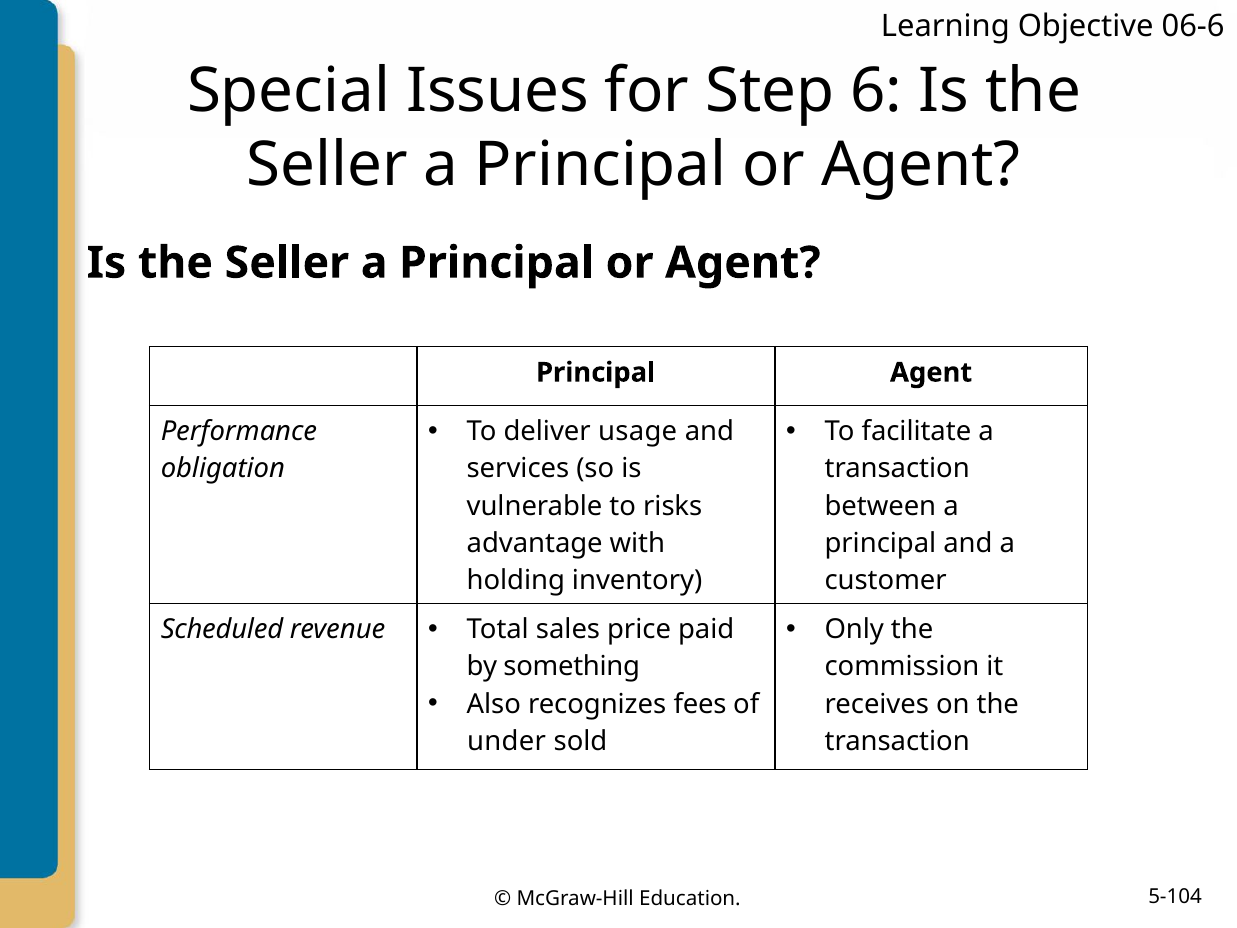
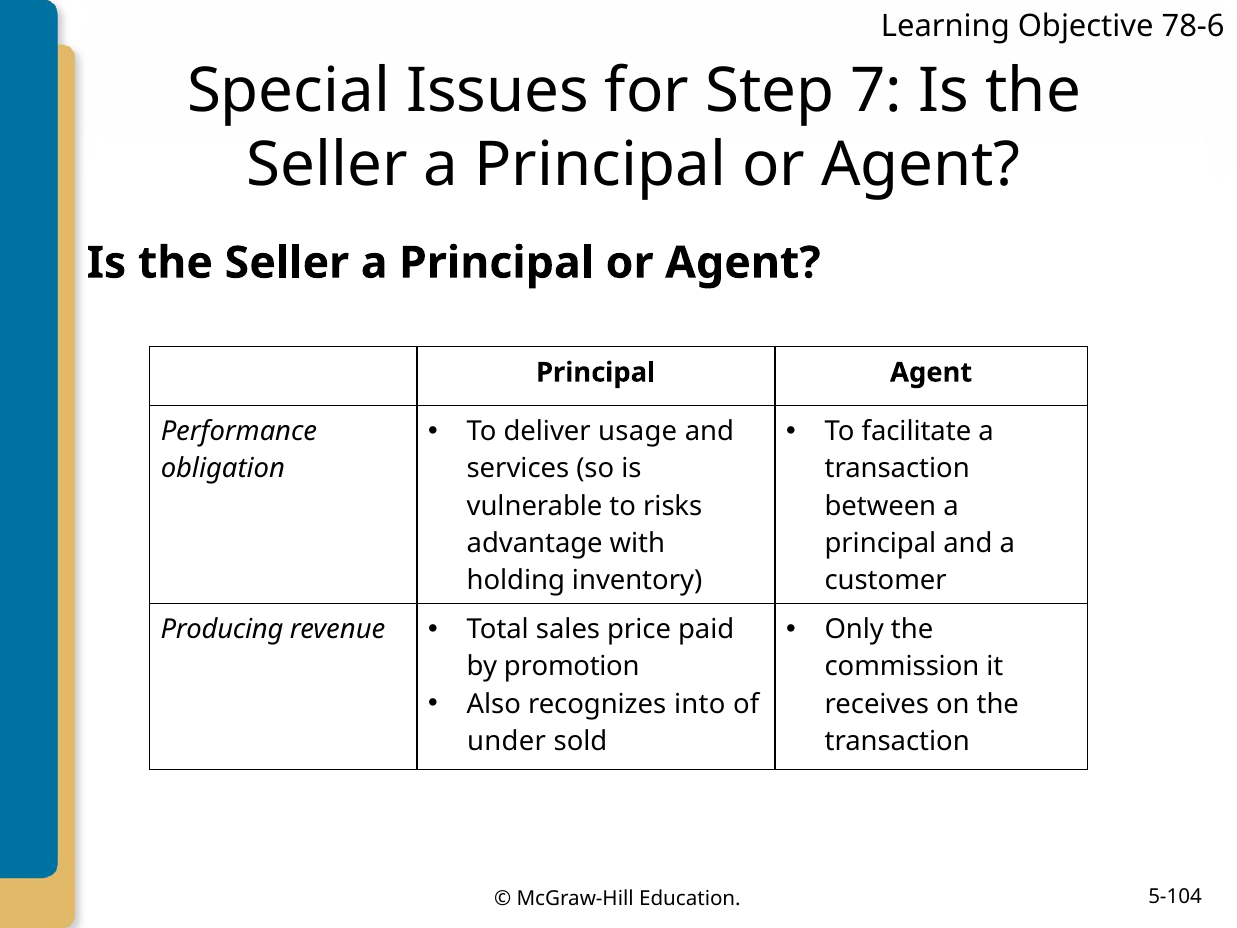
06-6: 06-6 -> 78-6 (1193, 26)
6: 6 -> 7 (876, 91)
Scheduled: Scheduled -> Producing (222, 629)
something: something -> promotion (572, 667)
fees: fees -> into (700, 704)
